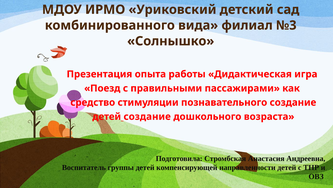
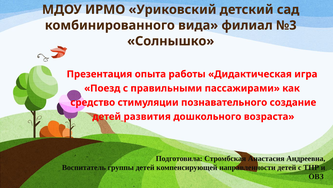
детей создание: создание -> развития (147, 116)
